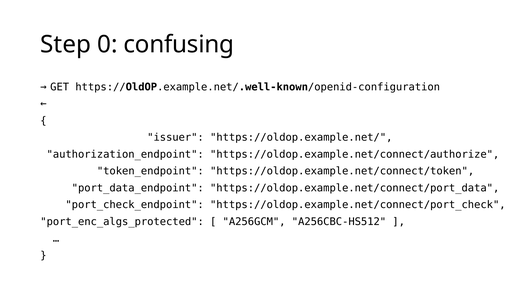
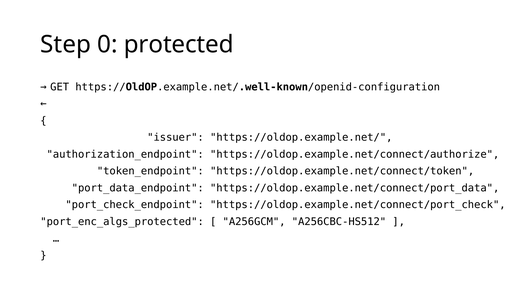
confusing: confusing -> protected (179, 44)
